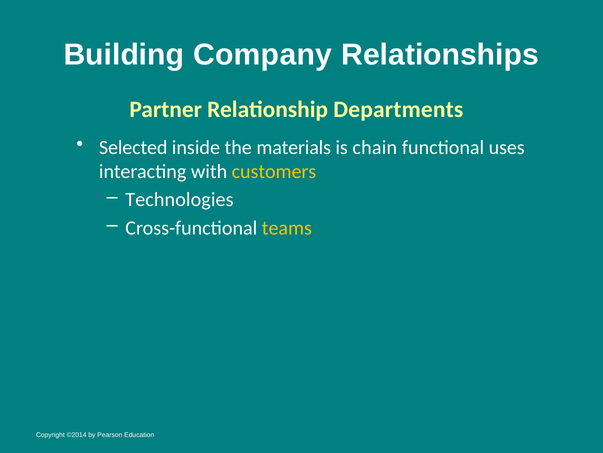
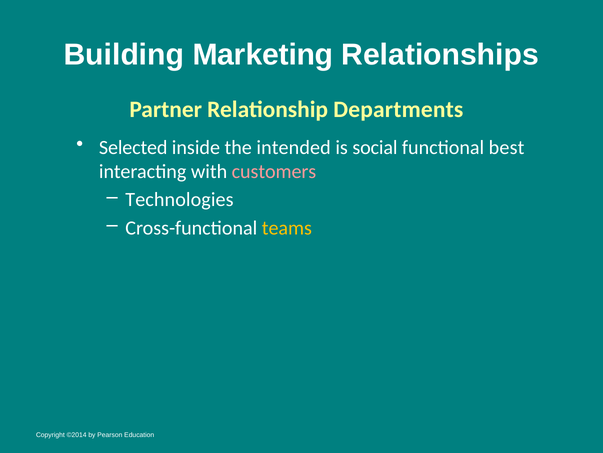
Company: Company -> Marketing (263, 55)
materials: materials -> intended (294, 147)
chain: chain -> social (375, 147)
uses: uses -> best (507, 147)
customers colour: yellow -> pink (274, 171)
